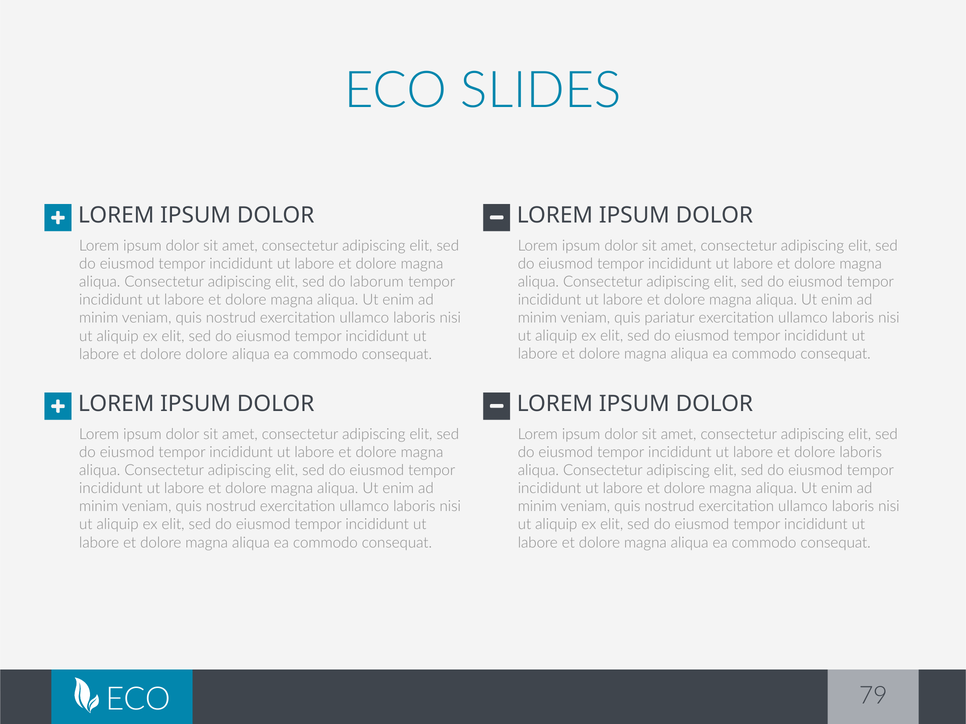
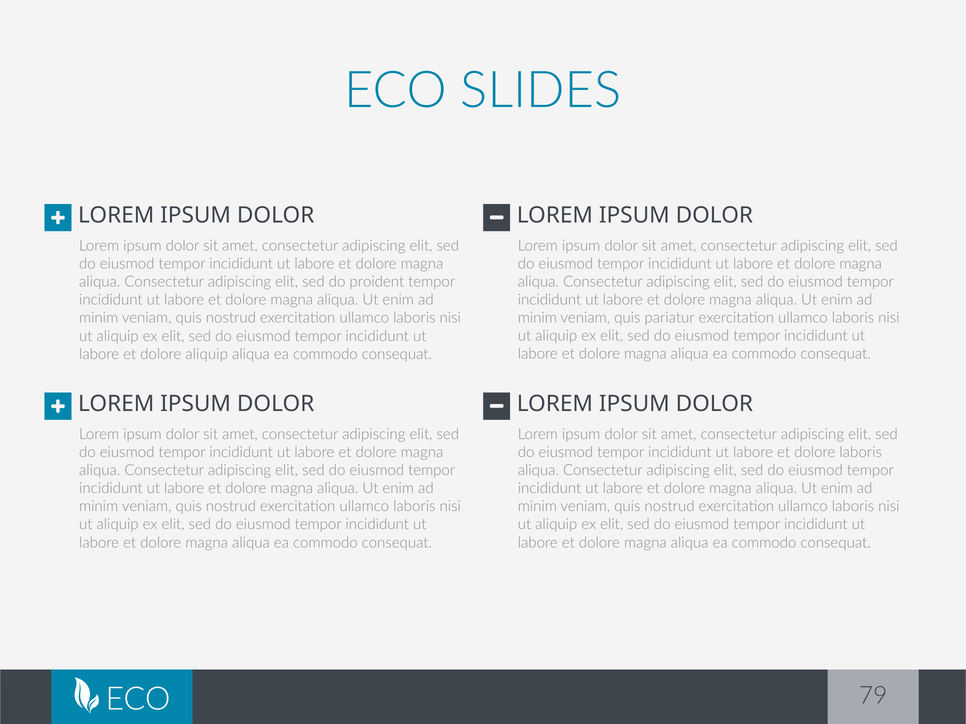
laborum: laborum -> proident (377, 282)
dolore dolore: dolore -> aliquip (207, 354)
